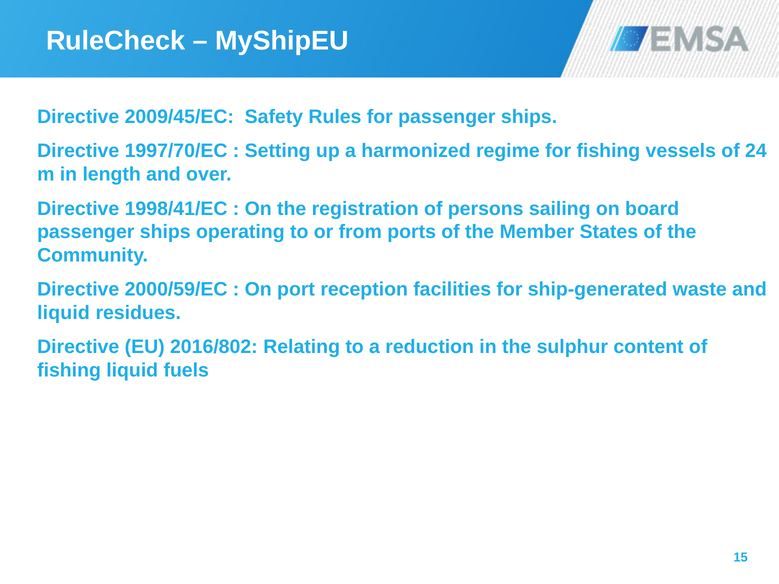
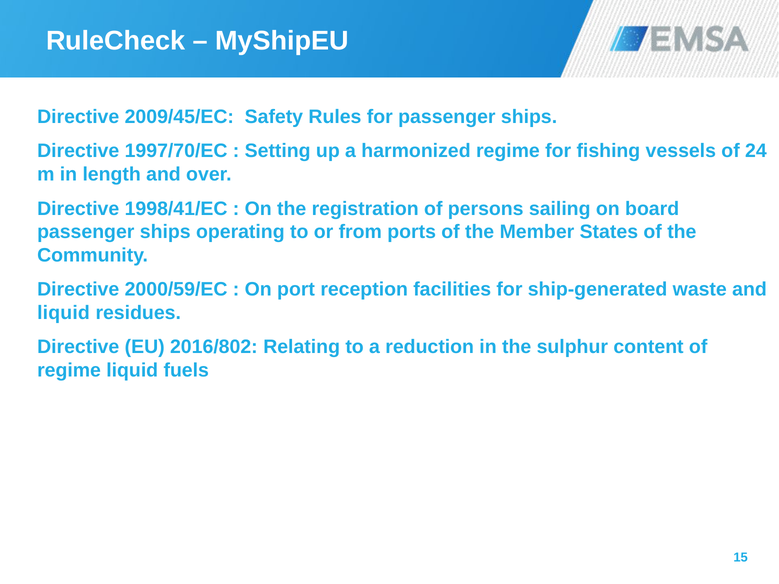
fishing: fishing -> regime (69, 371)
